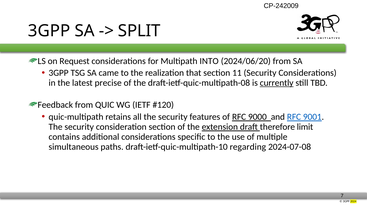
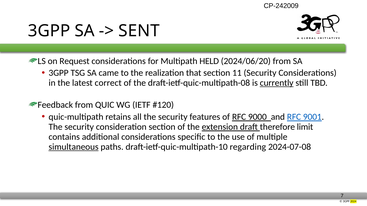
SPLIT: SPLIT -> SENT (139, 31)
INTO: INTO -> HELD (209, 61)
precise: precise -> correct (108, 83)
simultaneous underline: none -> present (74, 147)
